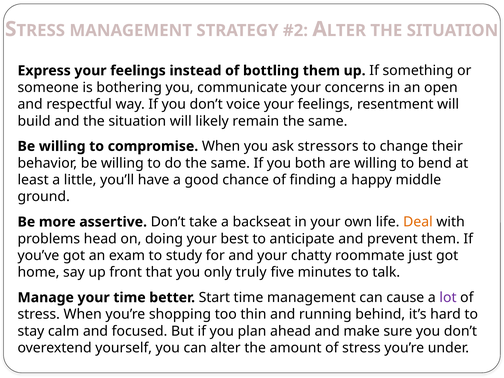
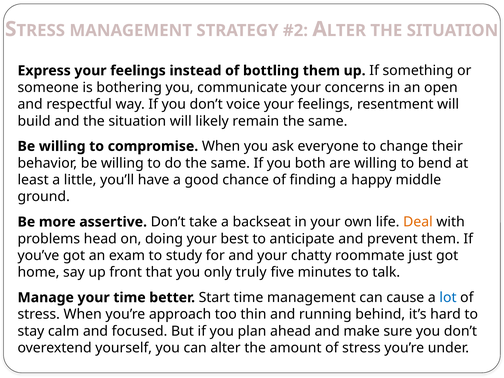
stressors: stressors -> everyone (328, 146)
lot colour: purple -> blue (448, 298)
shopping: shopping -> approach (180, 314)
